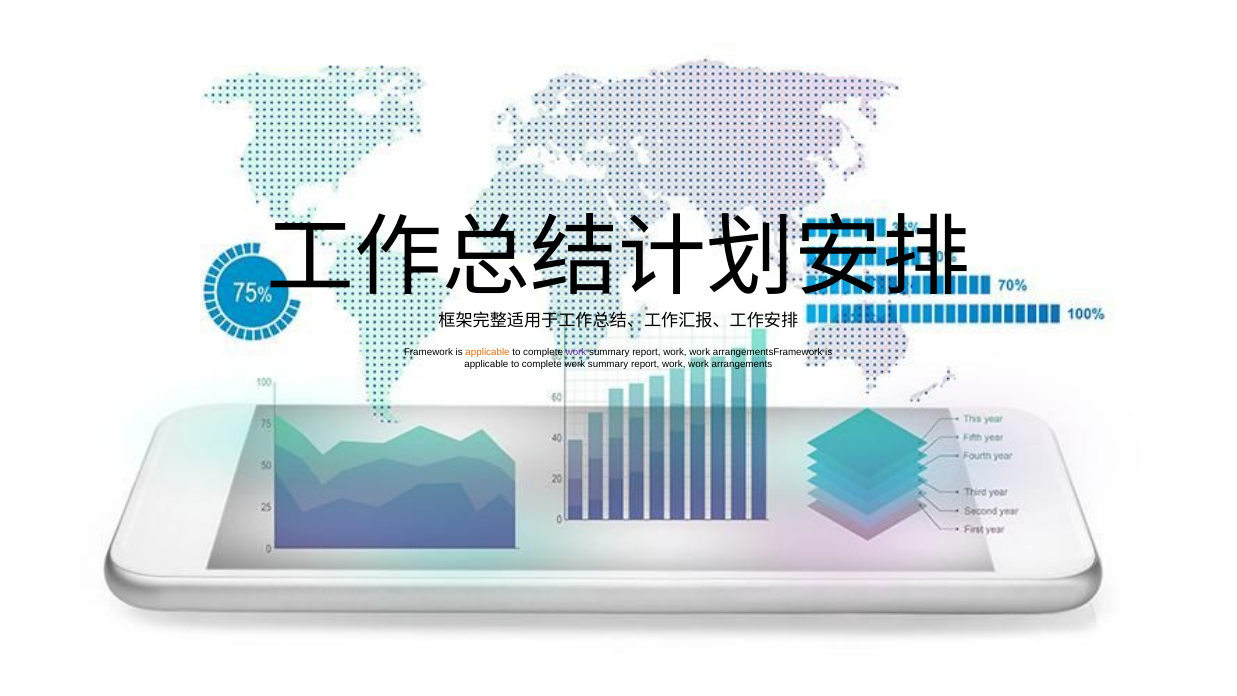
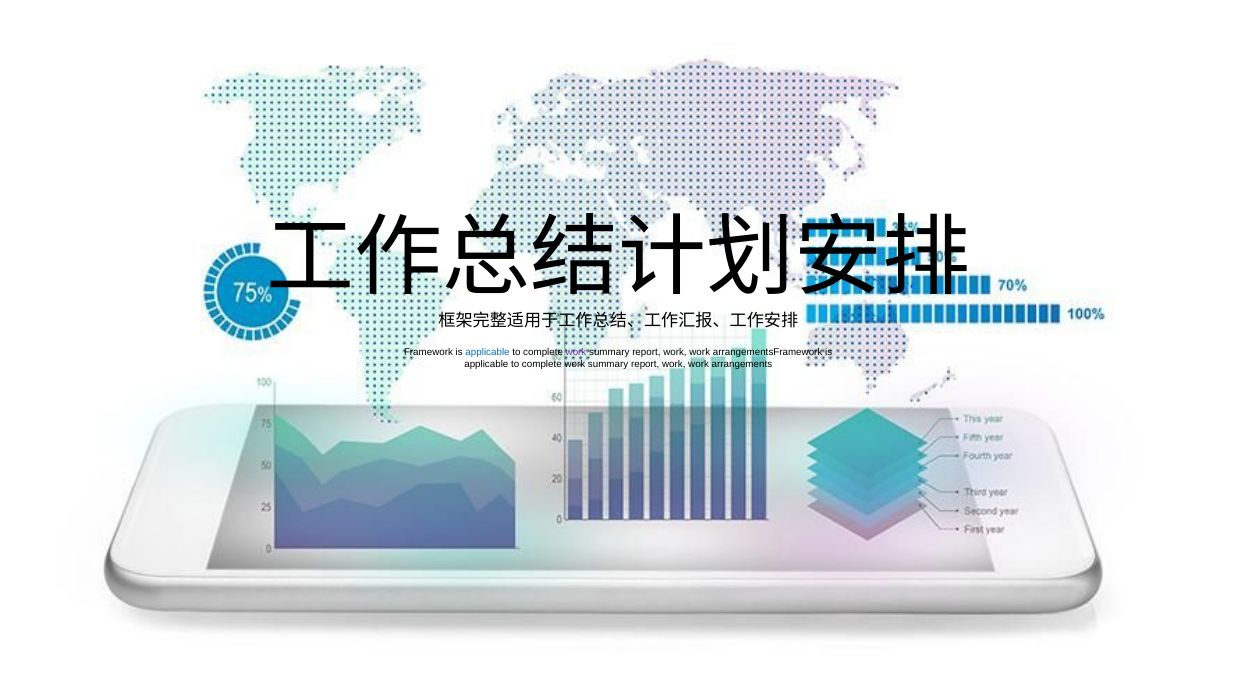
applicable colour: orange -> blue (488, 352)
